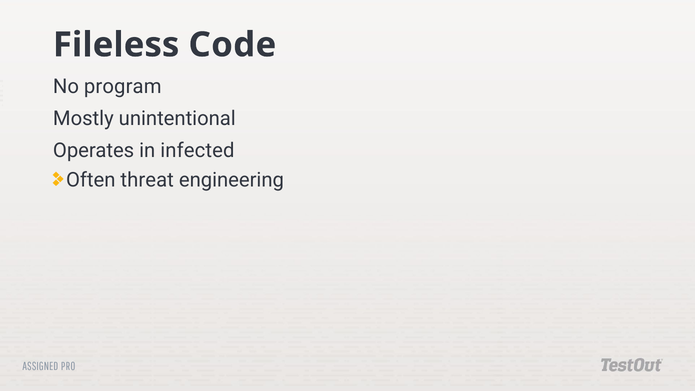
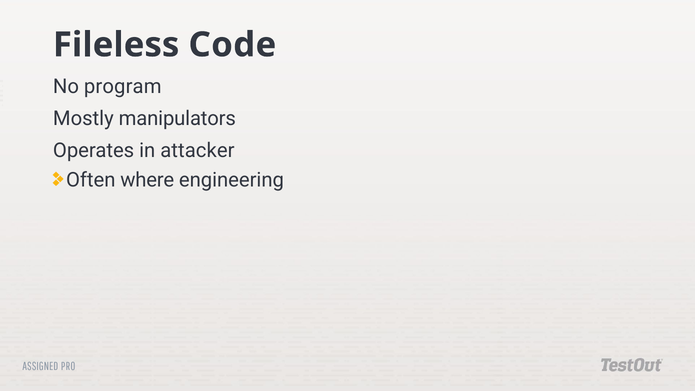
unintentional: unintentional -> manipulators (177, 119)
infected: infected -> attacker (197, 151)
threat: threat -> where (147, 180)
